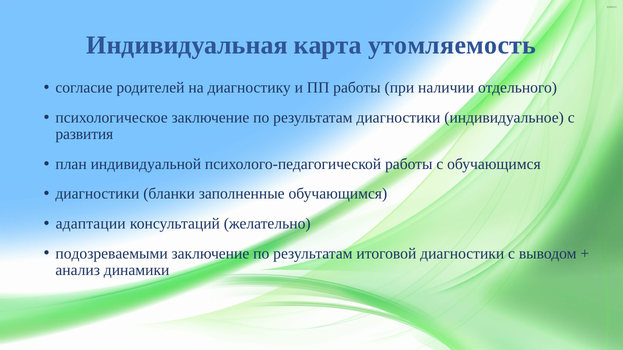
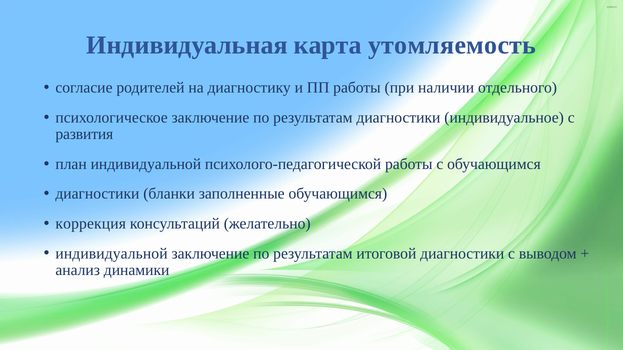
адаптации: адаптации -> коррекция (91, 224)
подозреваемыми: подозреваемыми -> индивидуальной (112, 254)
